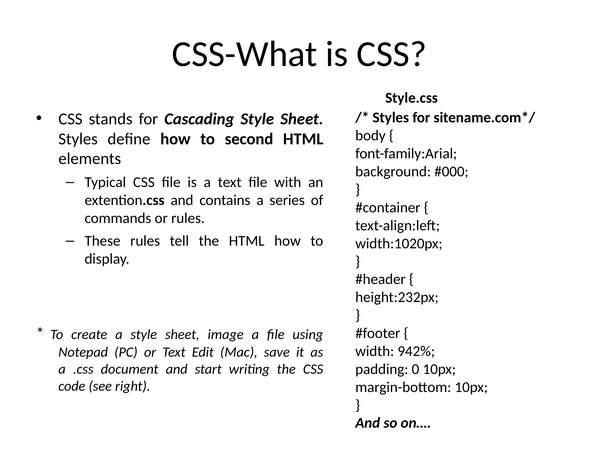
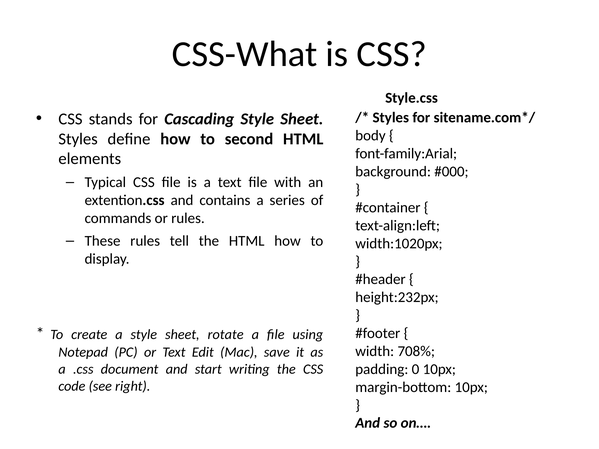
image: image -> rotate (226, 335)
942%: 942% -> 708% (416, 351)
